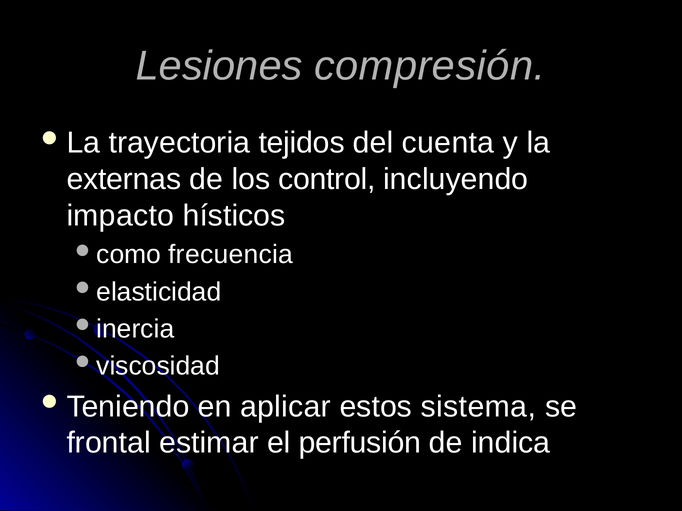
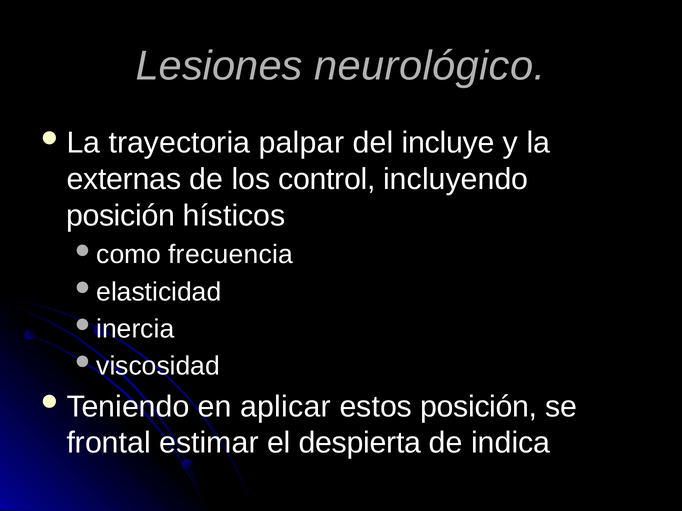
compresión: compresión -> neurológico (430, 66)
tejidos: tejidos -> palpar (301, 143)
cuenta: cuenta -> incluye (448, 143)
impacto: impacto -> posición (121, 216)
estos sistema: sistema -> posición (479, 407)
perfusión: perfusión -> despierta (360, 443)
